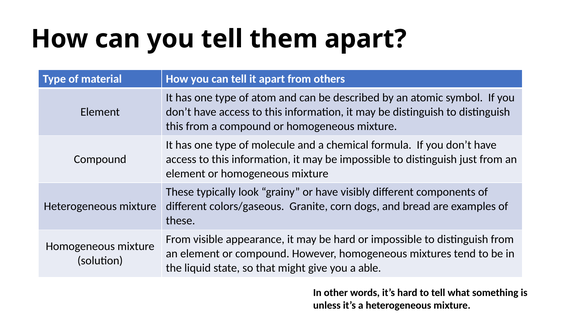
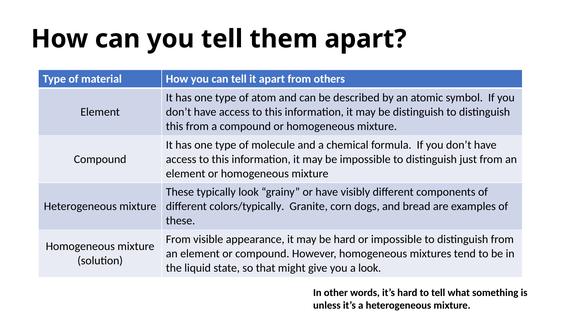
colors/gaseous: colors/gaseous -> colors/typically (247, 206)
a able: able -> look (370, 268)
